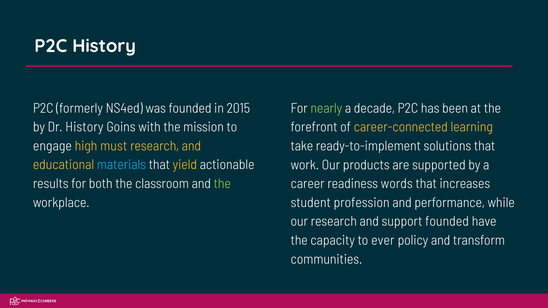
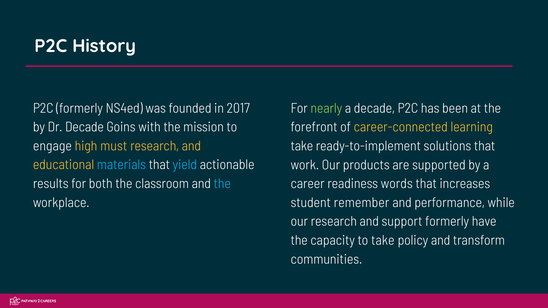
2015: 2015 -> 2017 (238, 108)
Dr History: History -> Decade (84, 127)
yield colour: yellow -> light blue (185, 165)
the colour: light green -> light blue (222, 184)
profession: profession -> remember (361, 203)
support founded: founded -> formerly (447, 222)
to ever: ever -> take (383, 241)
